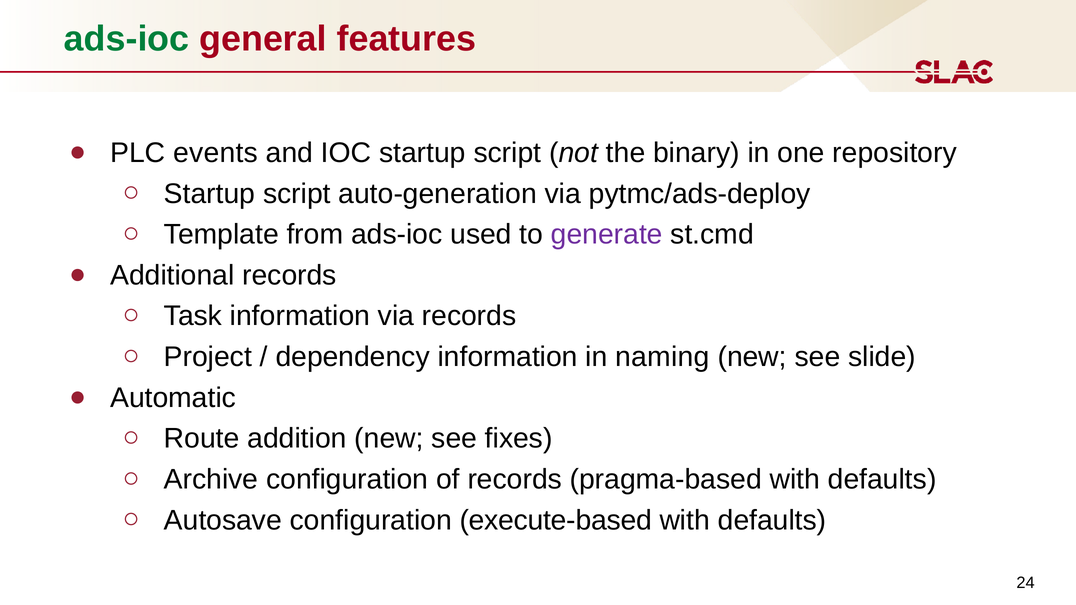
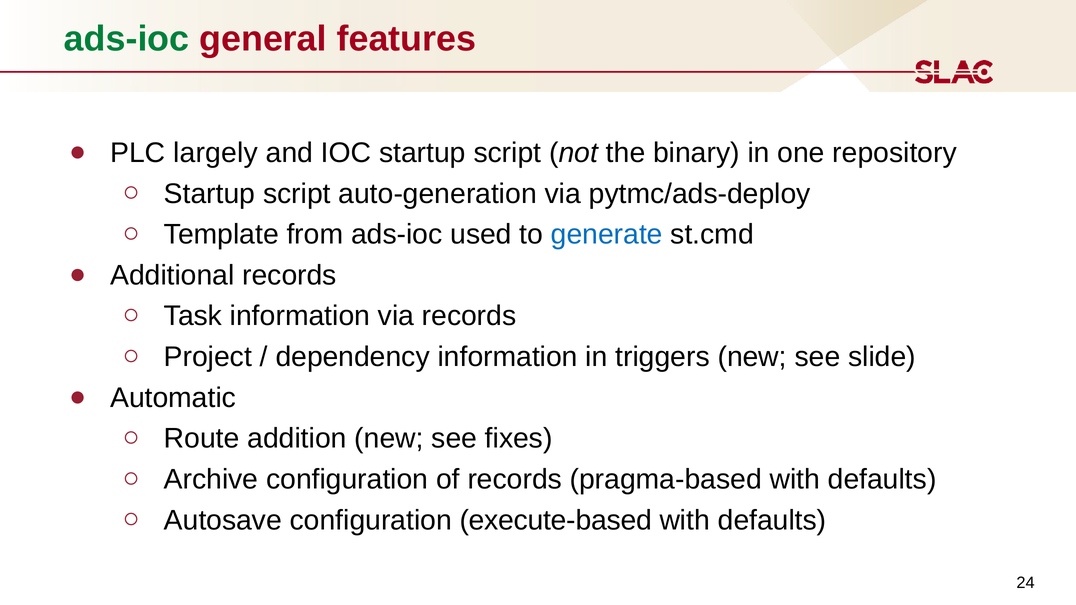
events: events -> largely (215, 153)
generate colour: purple -> blue (607, 235)
naming: naming -> triggers (663, 357)
